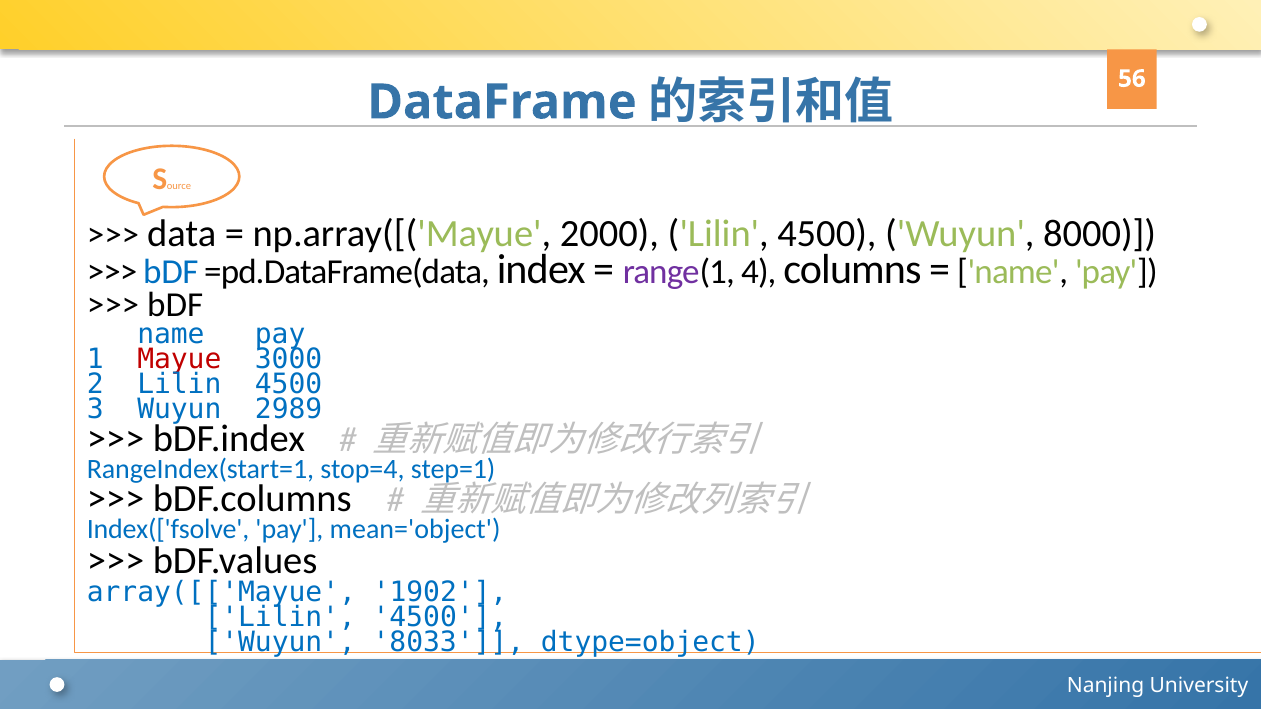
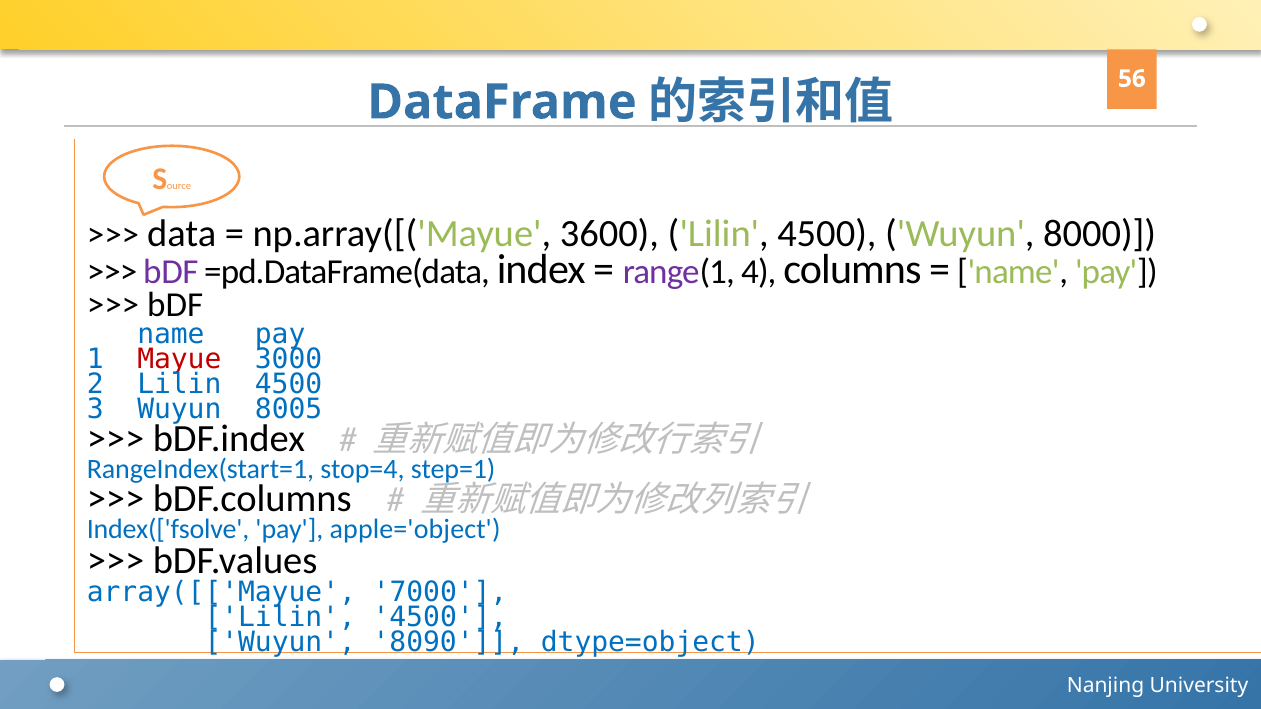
2000: 2000 -> 3600 (609, 234)
bDF colour: blue -> purple (171, 273)
2989: 2989 -> 8005 (289, 410)
mean='object: mean='object -> apple='object (415, 530)
1902: 1902 -> 7000 (440, 593)
8033: 8033 -> 8090 (448, 643)
